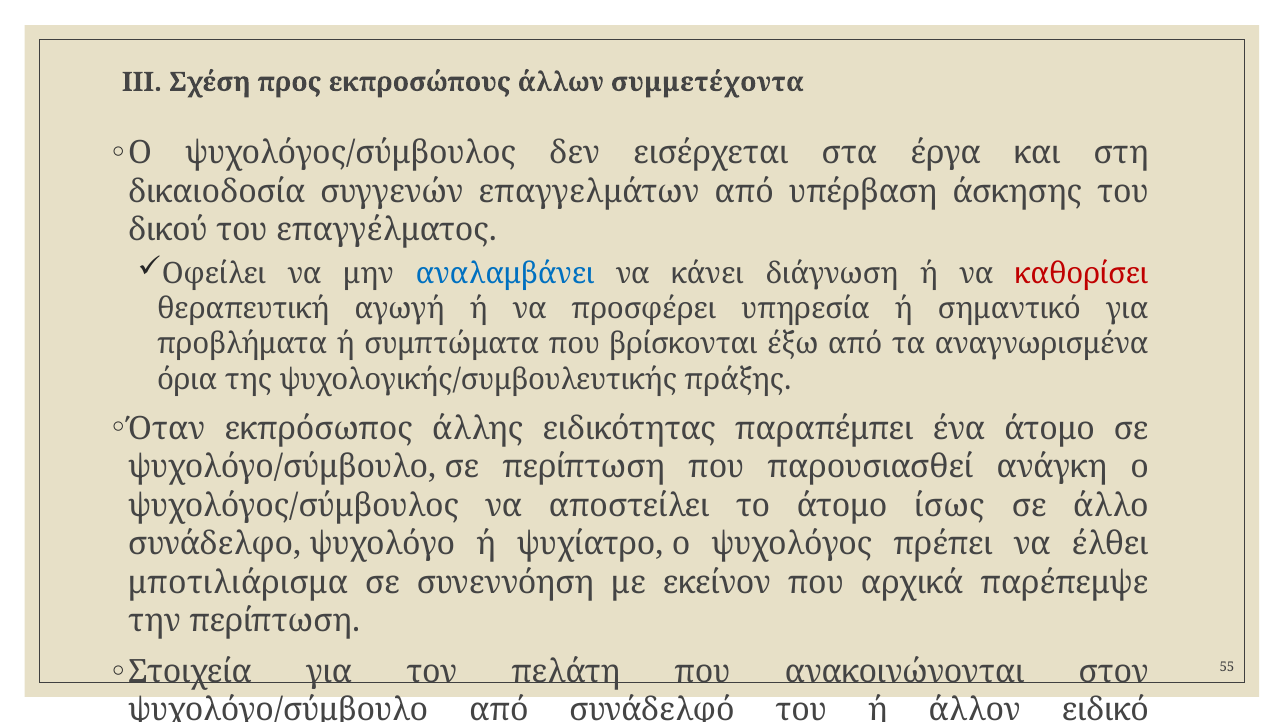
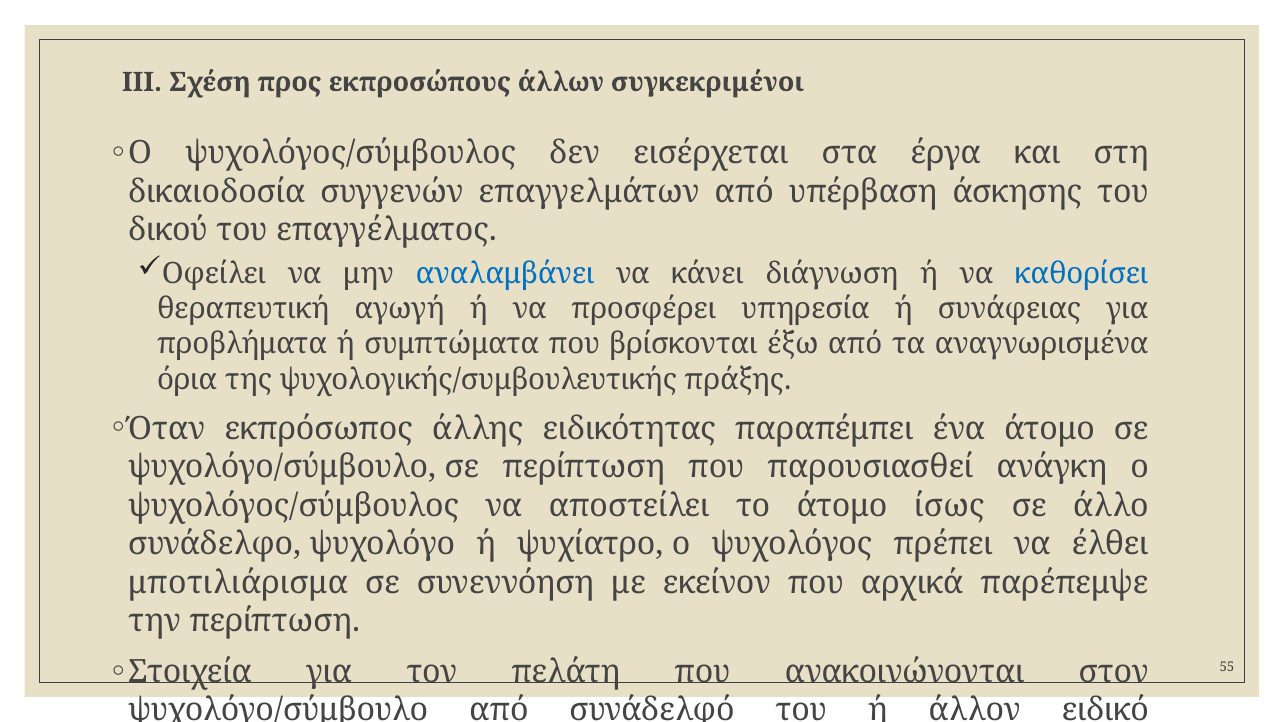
συμμετέχοντα: συμμετέχοντα -> συγκεκριμένοι (707, 82)
καθορίσει colour: red -> blue (1082, 274)
σημαντικό: σημαντικό -> συνάφειας (1009, 309)
